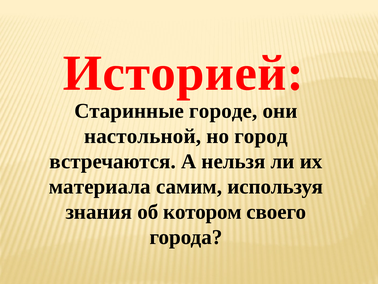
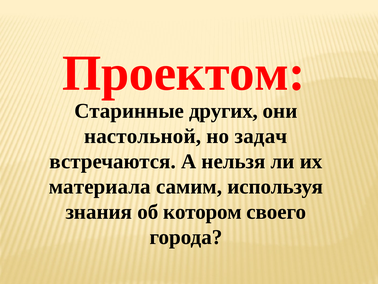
Историей: Историей -> Проектом (184, 73)
городе: городе -> других (223, 111)
город: город -> задач (261, 136)
